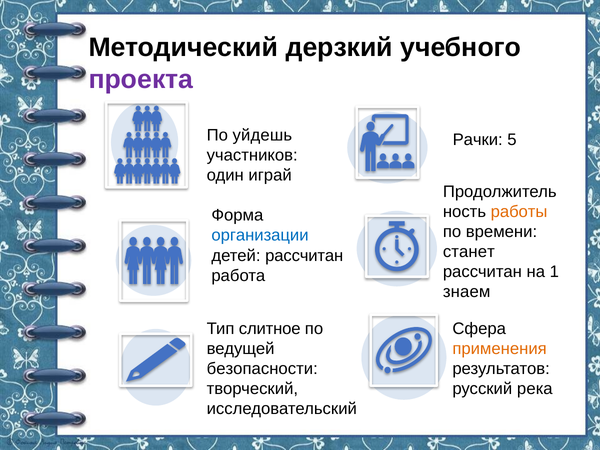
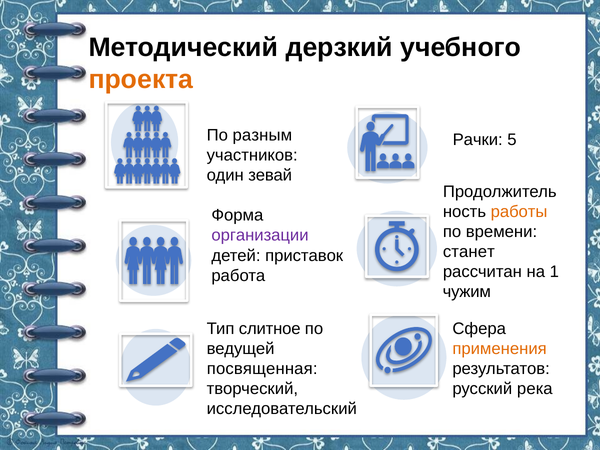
проекта colour: purple -> orange (141, 79)
уйдешь: уйдешь -> разным (262, 135)
играй: играй -> зевай (270, 175)
организации colour: blue -> purple (260, 235)
детей рассчитан: рассчитан -> приставок (304, 255)
знаем: знаем -> чужим (467, 292)
безопасности: безопасности -> посвященная (262, 369)
